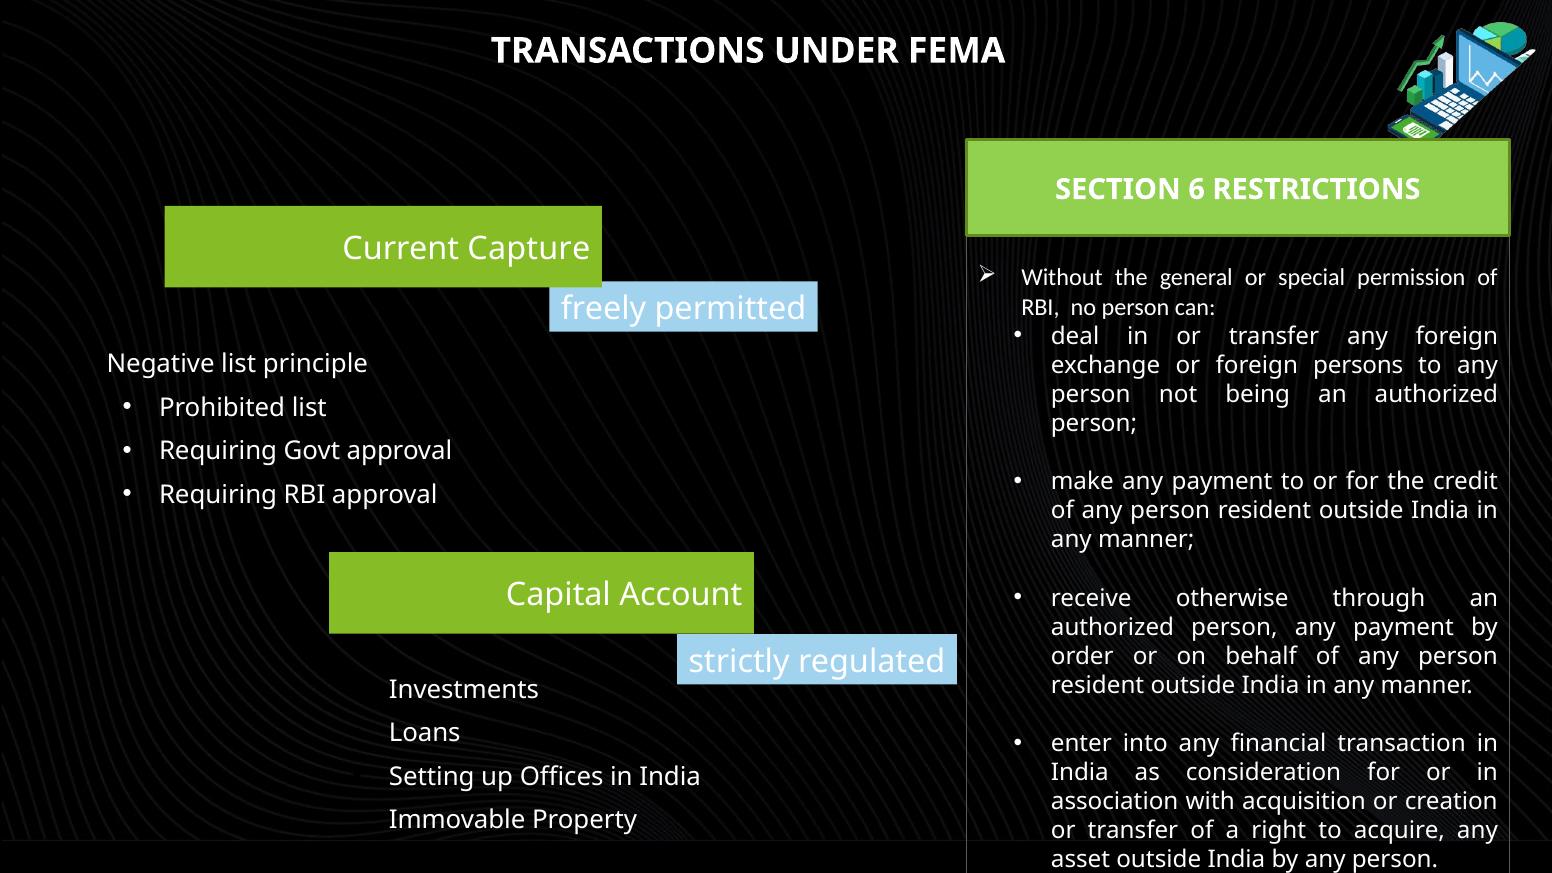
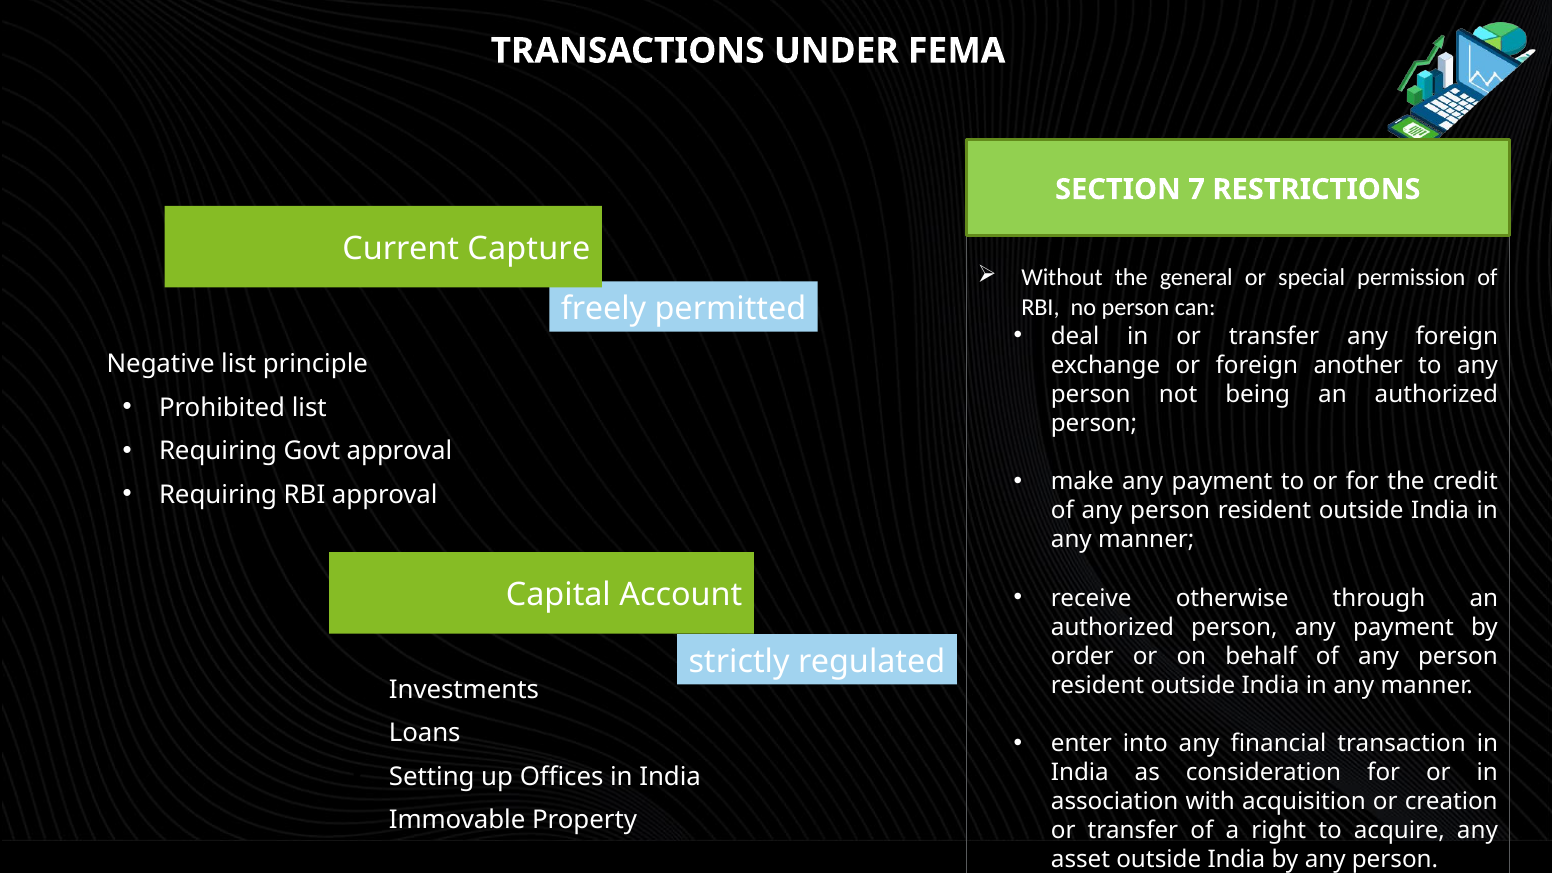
6: 6 -> 7 (1197, 189)
persons: persons -> another (1358, 365)
